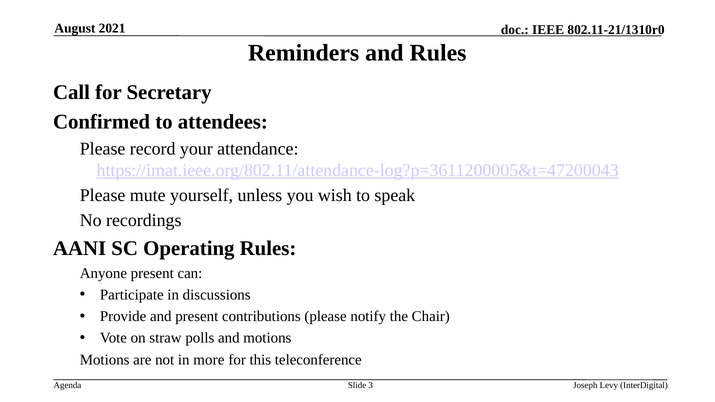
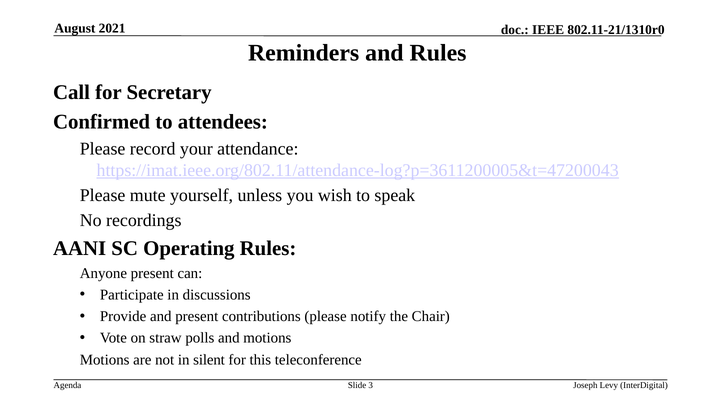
more: more -> silent (209, 360)
